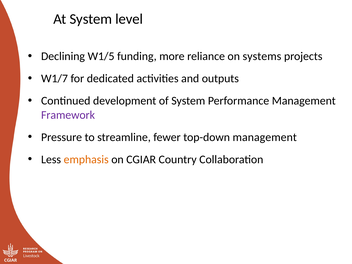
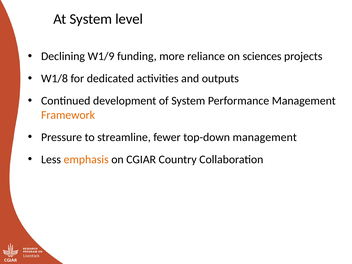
W1/5: W1/5 -> W1/9 (101, 56)
systems: systems -> sciences (262, 56)
W1/7: W1/7 -> W1/8 (55, 79)
Framework colour: purple -> orange (68, 115)
